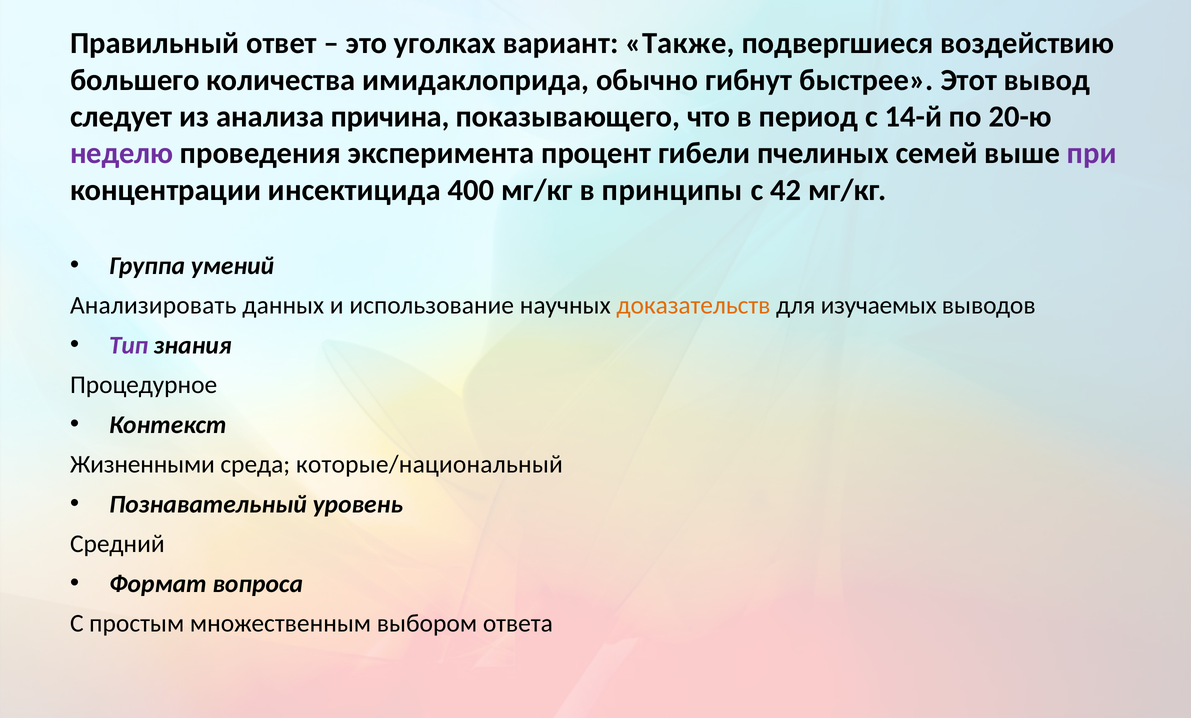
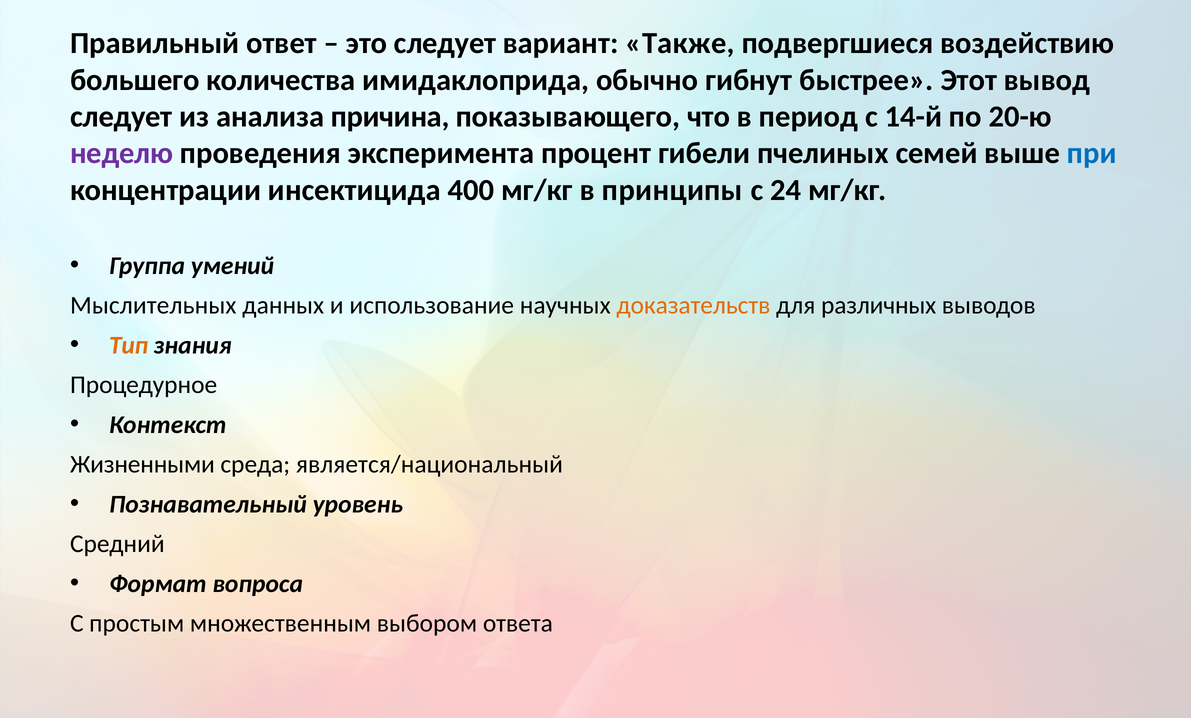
это уголках: уголках -> следует (445, 43)
при colour: purple -> blue (1092, 153)
42: 42 -> 24 (786, 190)
Анализировать: Анализировать -> Мыслительных (153, 306)
изучаемых: изучаемых -> различных (879, 306)
Тип colour: purple -> orange (129, 345)
которые/национальный: которые/национальный -> является/национальный (429, 465)
